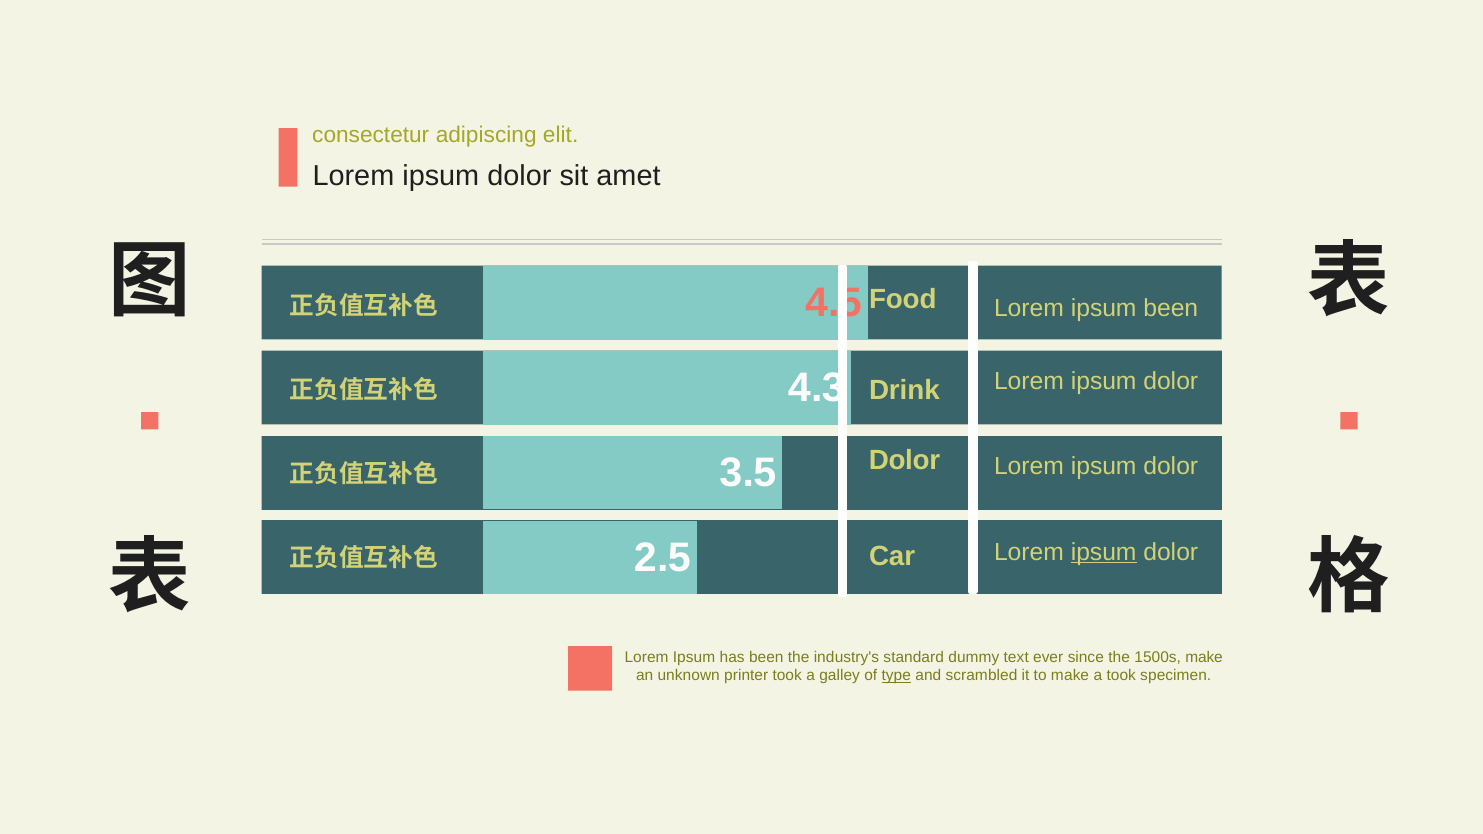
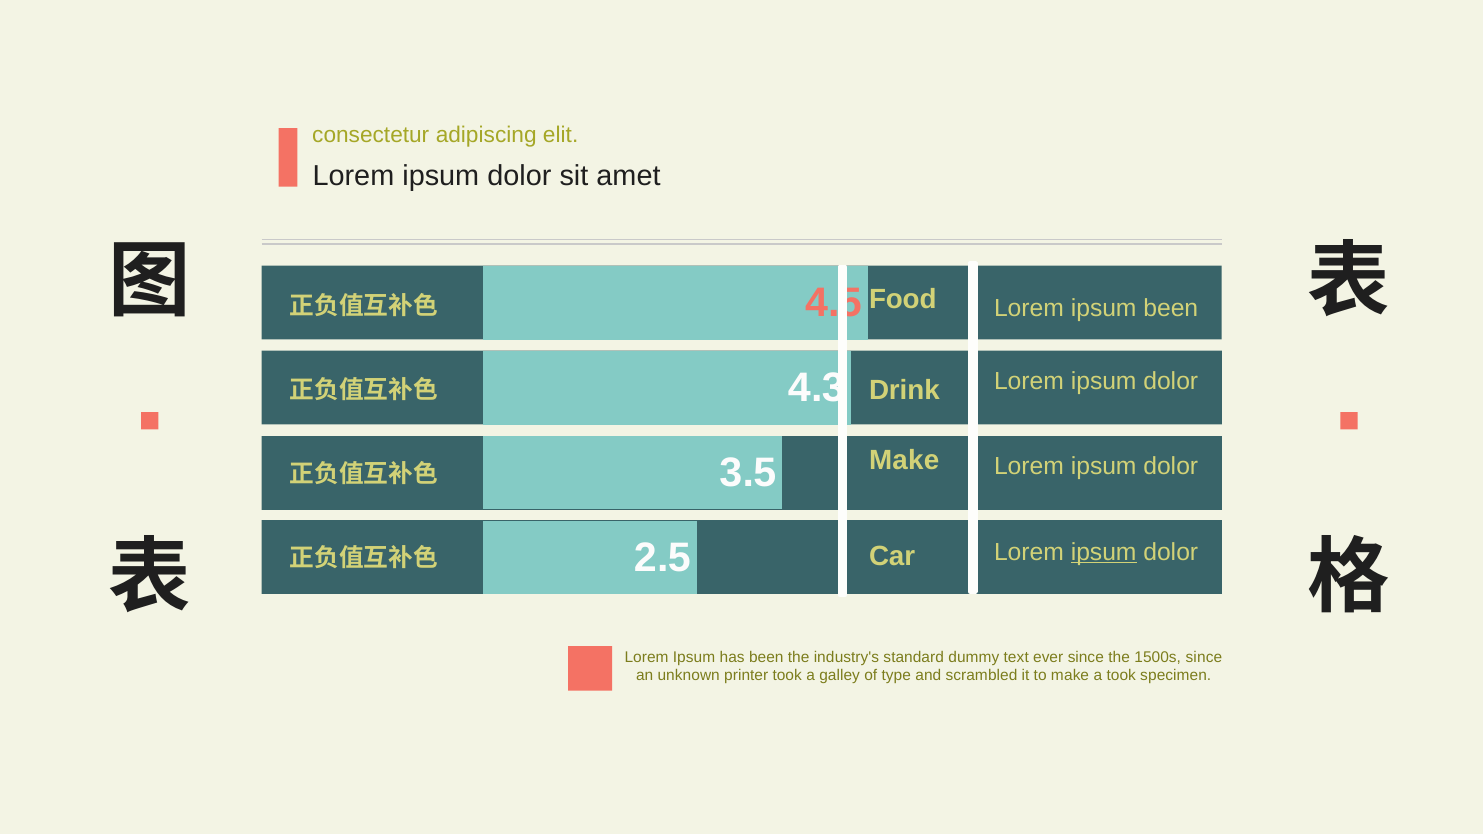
Dolor: Dolor -> Make (904, 460)
1500s make: make -> since (1204, 657)
type underline: present -> none (896, 676)
